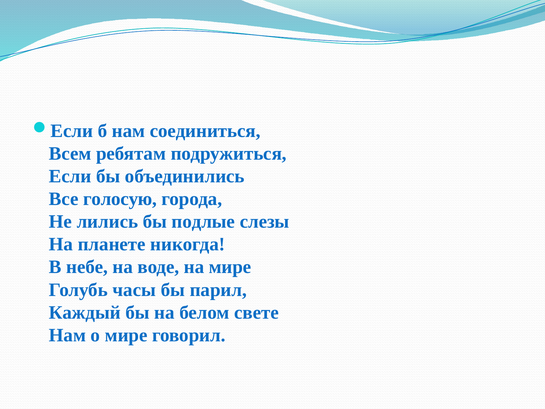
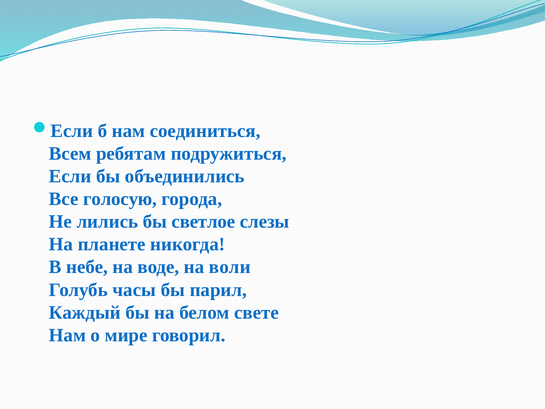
подлые: подлые -> светлое (203, 222)
на мире: мире -> воли (230, 267)
